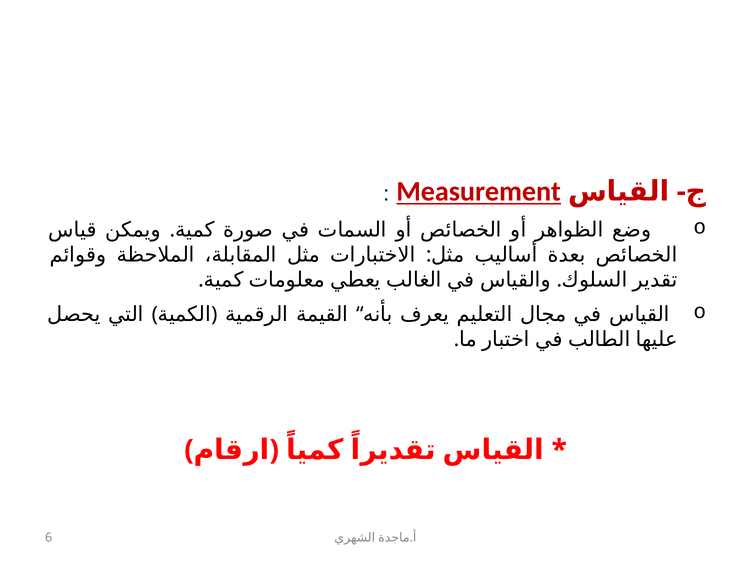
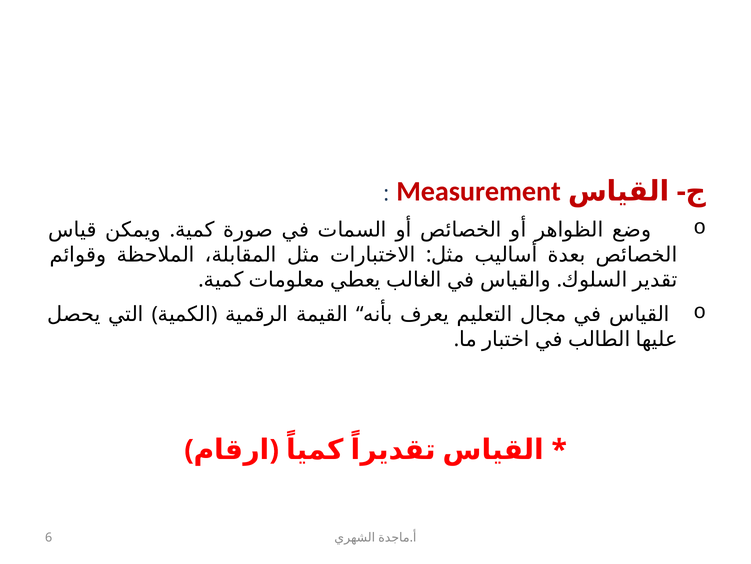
Measurement underline: present -> none (479, 191)
